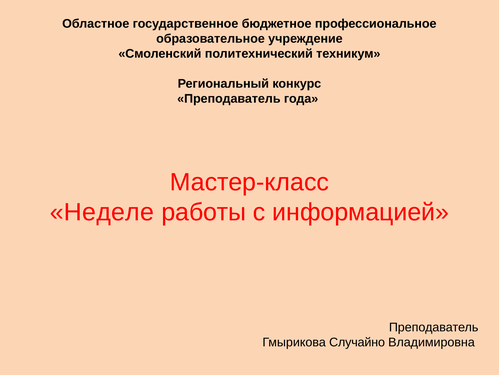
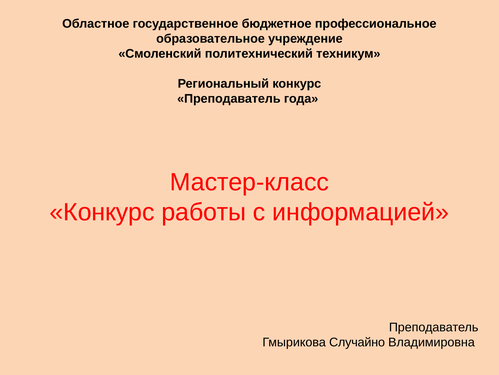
Неделе: Неделе -> Конкурс (102, 212)
